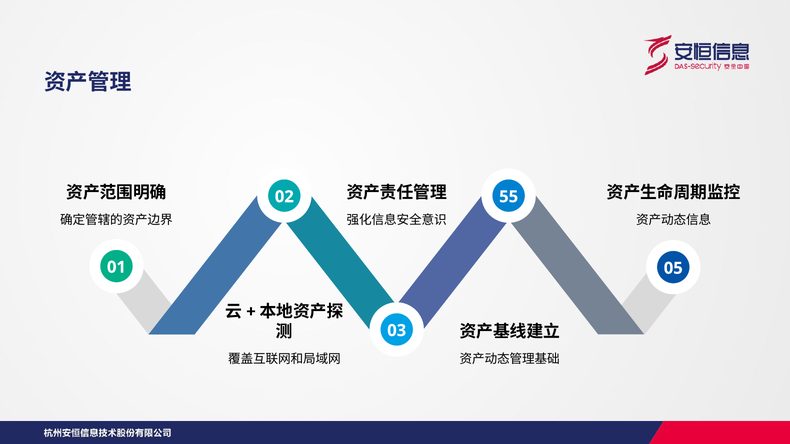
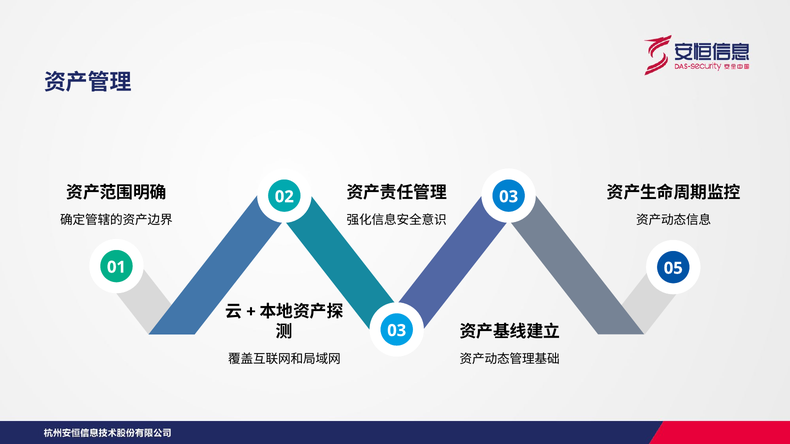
02 55: 55 -> 03 (509, 197)
